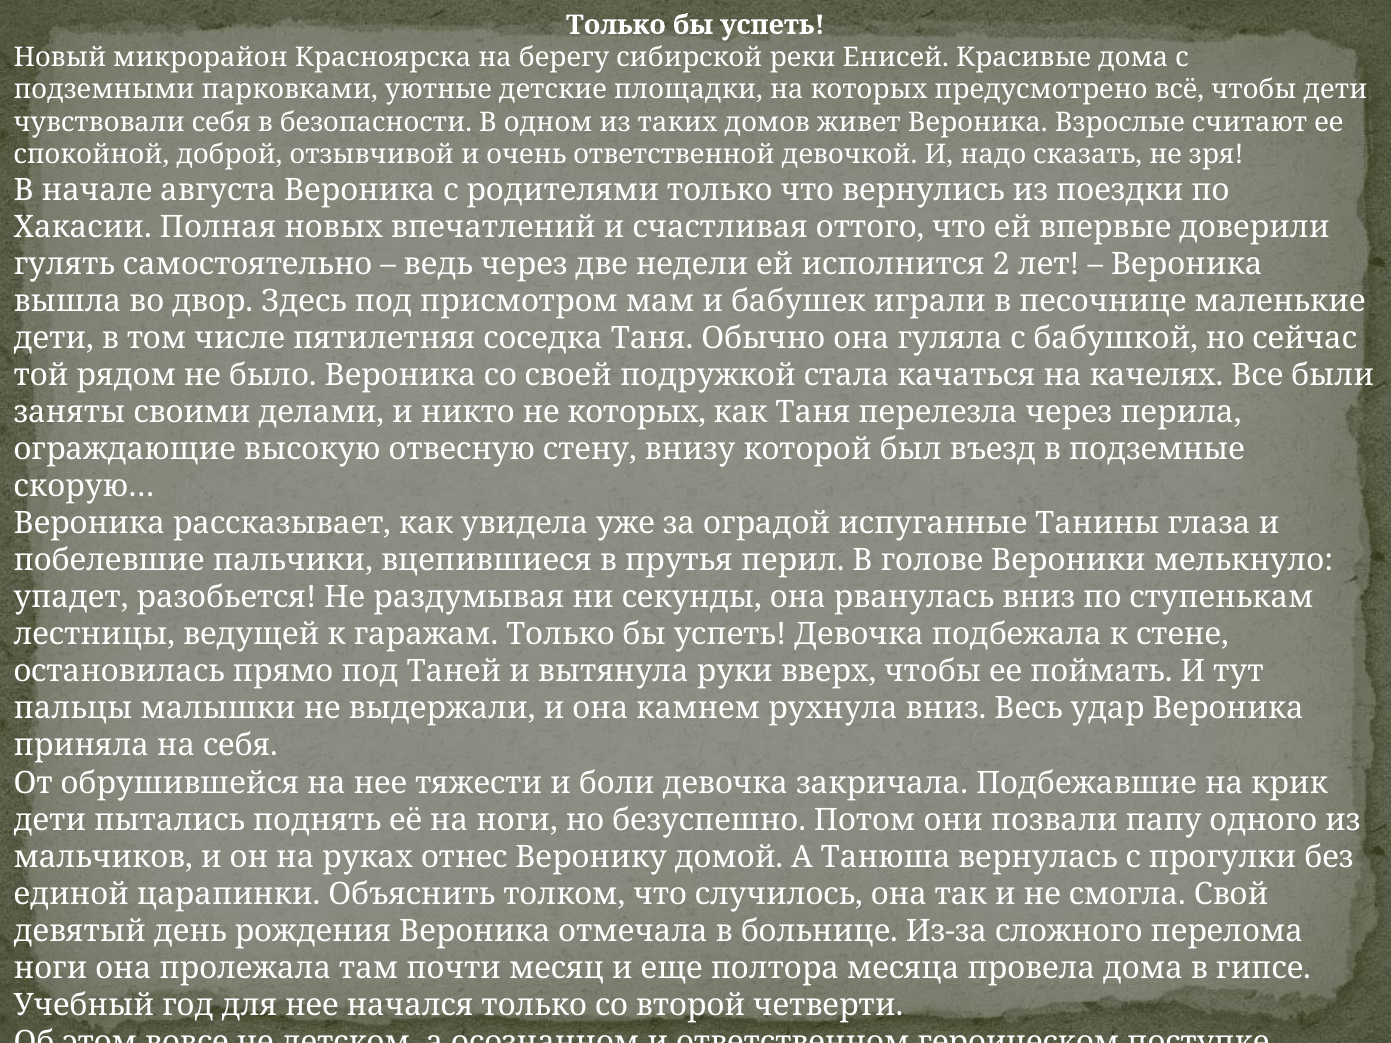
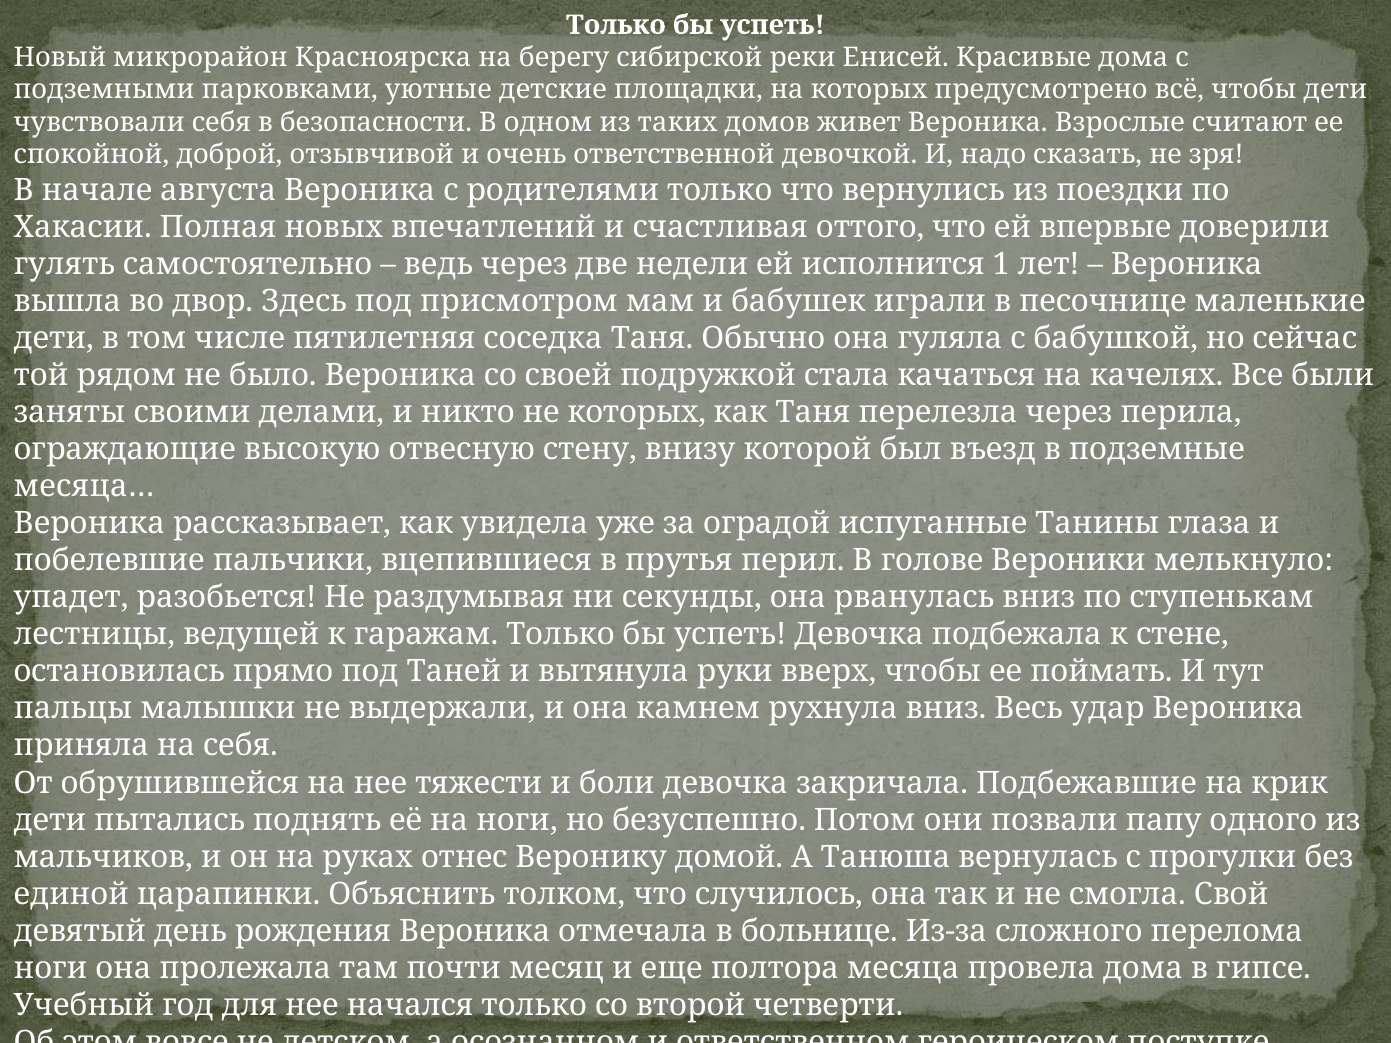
2: 2 -> 1 (1001, 264)
скорую…: скорую… -> месяца… (84, 486)
